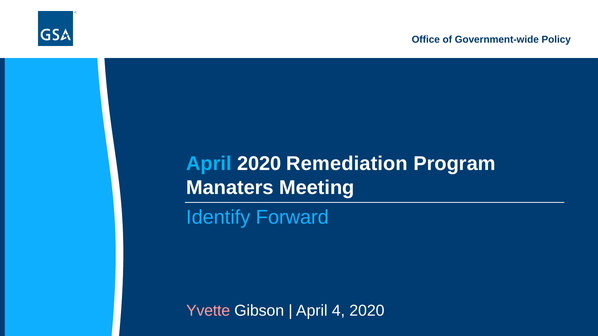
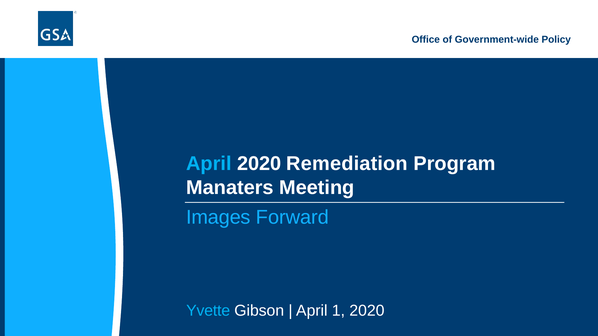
Identify: Identify -> Images (218, 217)
Yvette colour: pink -> light blue (208, 311)
4: 4 -> 1 (338, 311)
